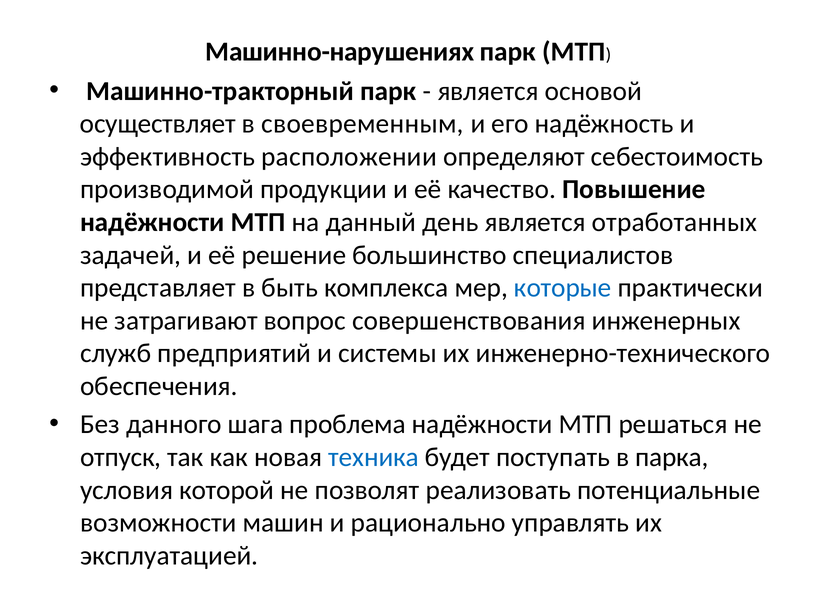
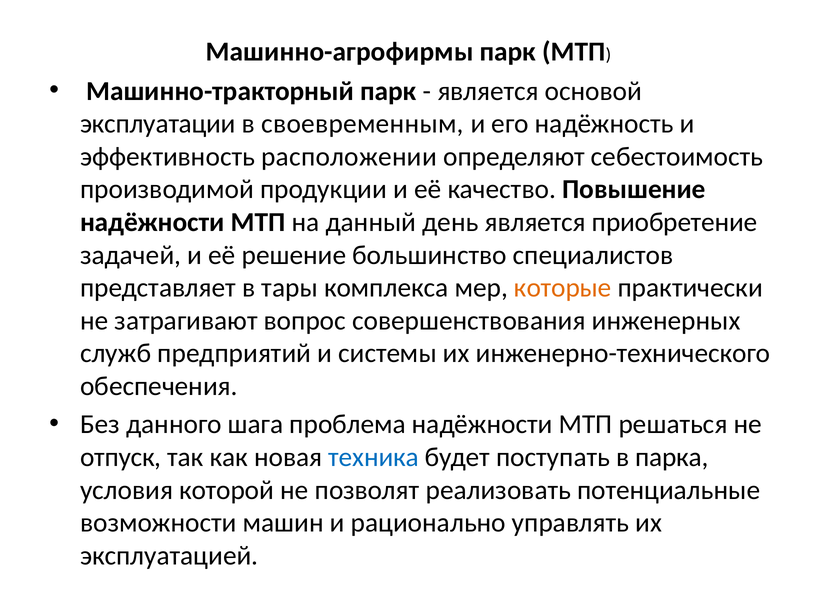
Машинно-нарушениях: Машинно-нарушениях -> Машинно-агрофирмы (340, 52)
осуществляет: осуществляет -> эксплуатации (158, 124)
отработанных: отработанных -> приобретение (675, 222)
быть: быть -> тары (290, 288)
которые colour: blue -> orange (563, 288)
